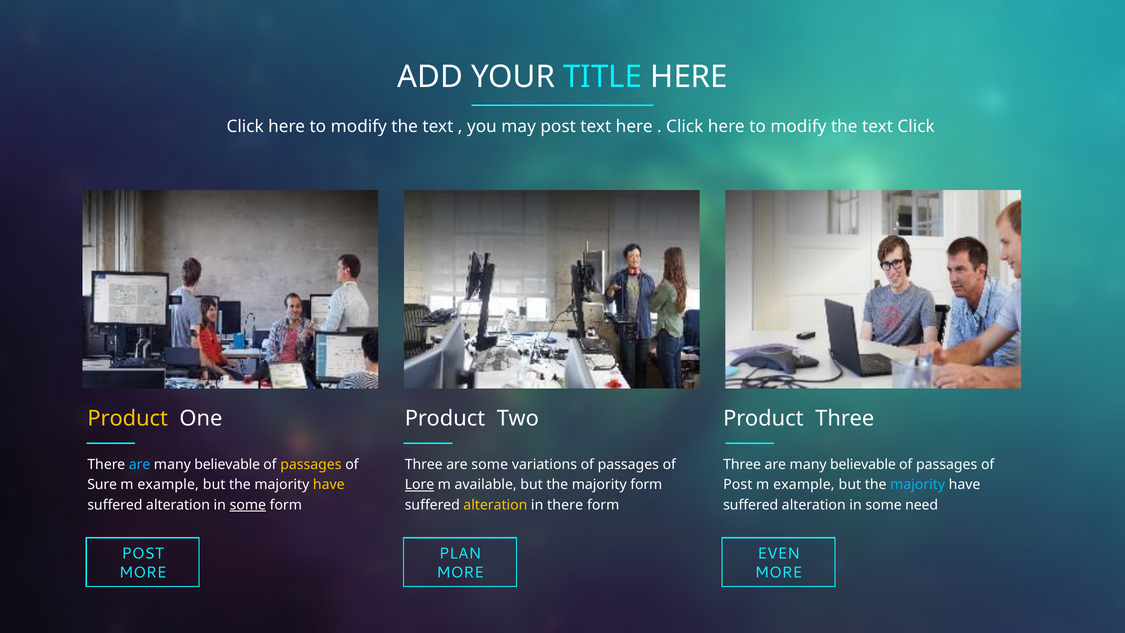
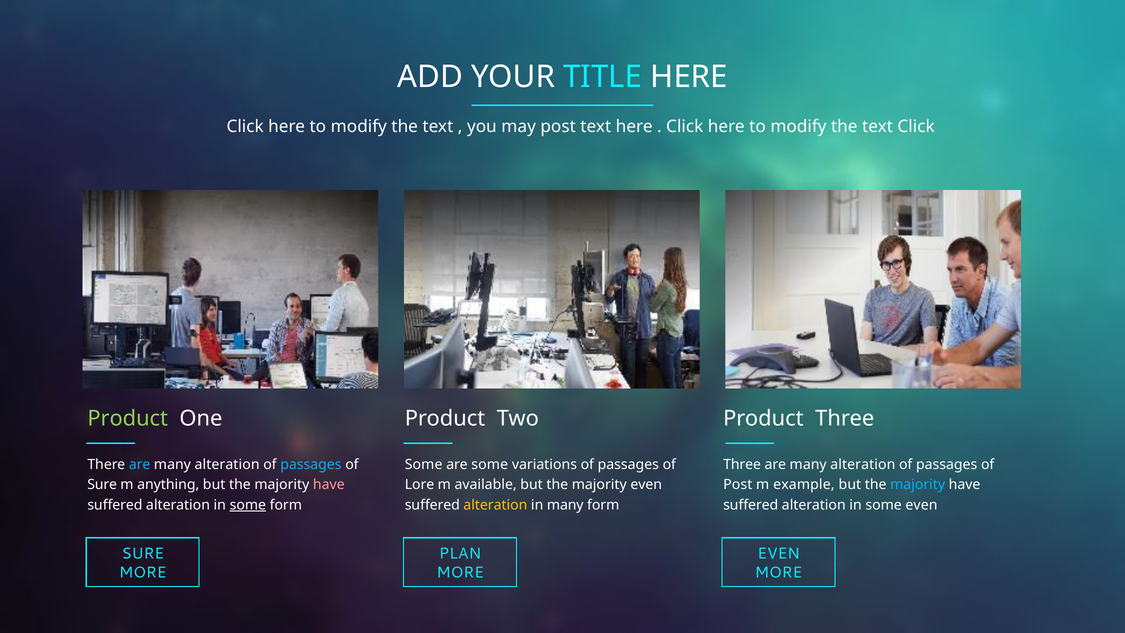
Product colour: yellow -> light green (128, 418)
believable: believable -> alteration (227, 464)
passages colour: yellow -> light blue (311, 464)
Three: Three -> Some (424, 464)
believable: believable -> alteration (863, 464)
example: example -> anything (168, 485)
have colour: yellow -> pink (329, 485)
Lore underline: present -> none (420, 485)
majority form: form -> even (646, 485)
in there: there -> many (565, 505)
some need: need -> even (921, 505)
POST: POST -> SURE (143, 554)
